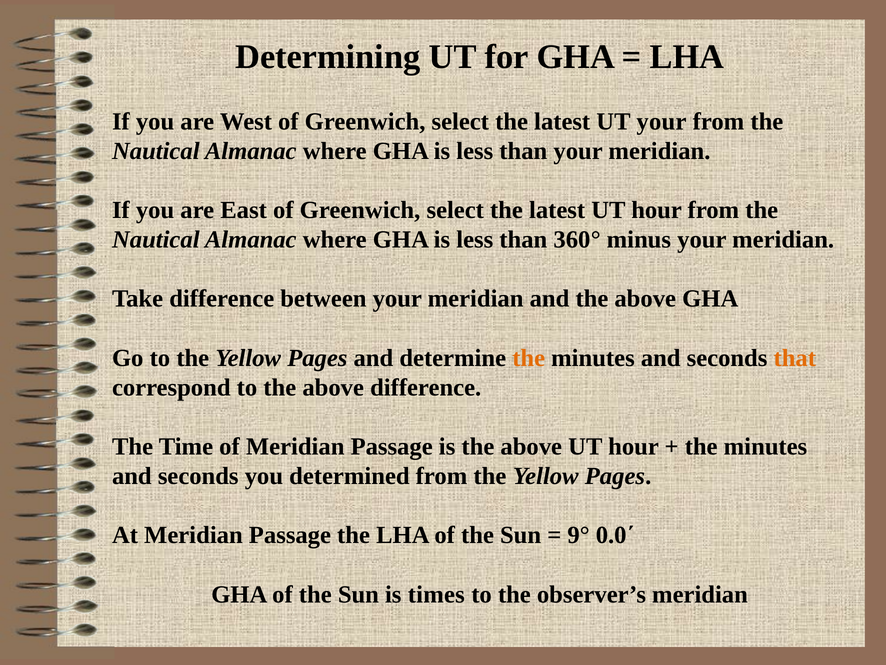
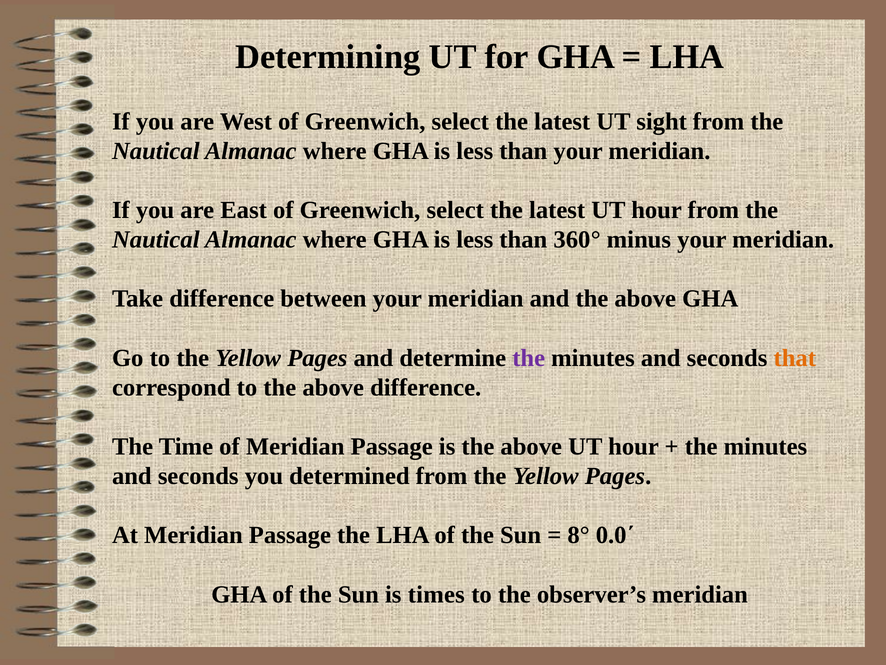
UT your: your -> sight (662, 121)
the colour: orange -> purple (529, 358)
9°: 9° -> 8° (579, 535)
